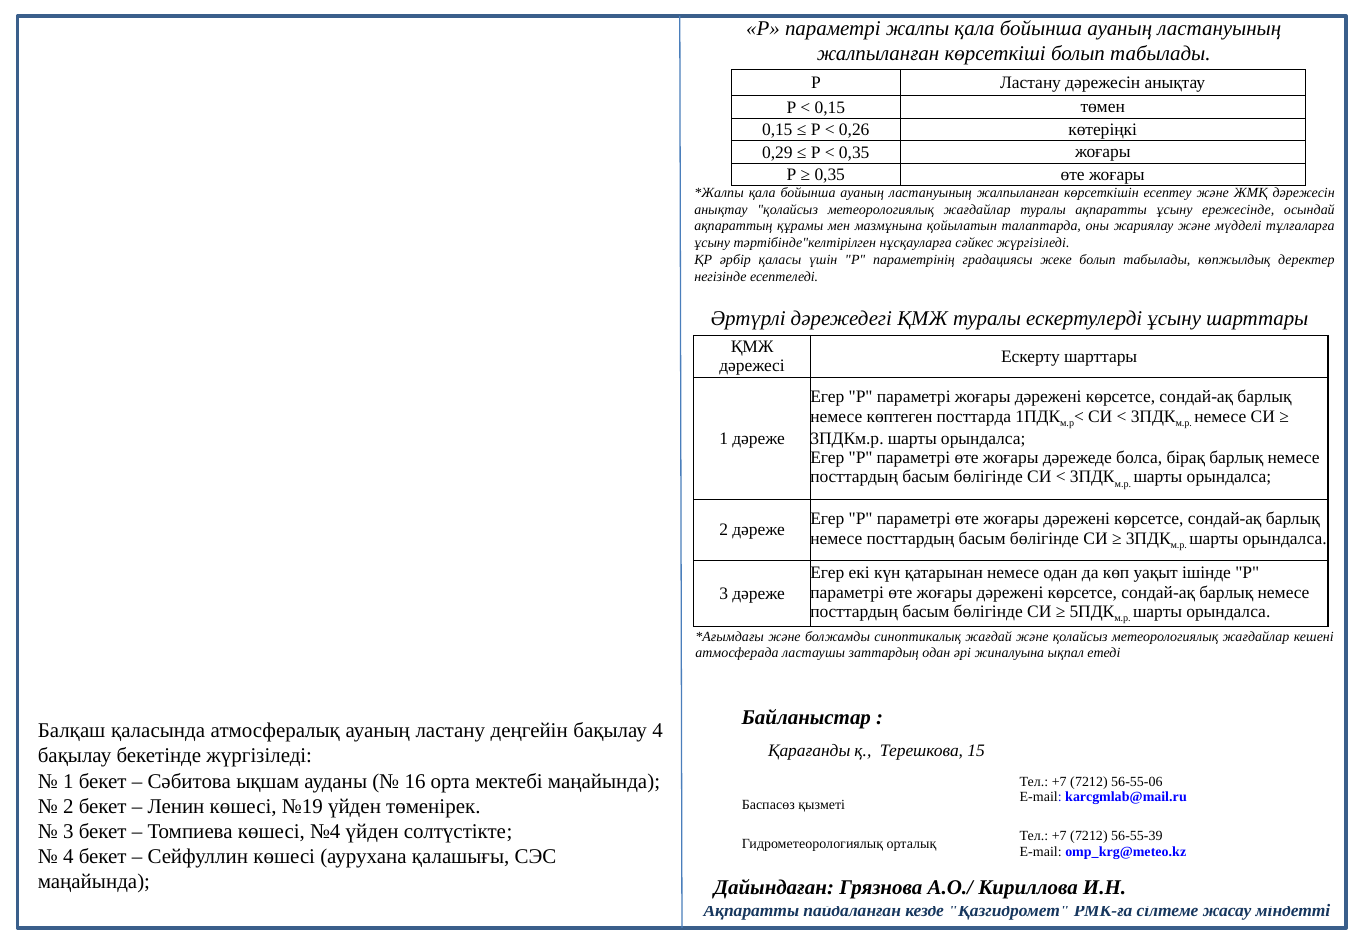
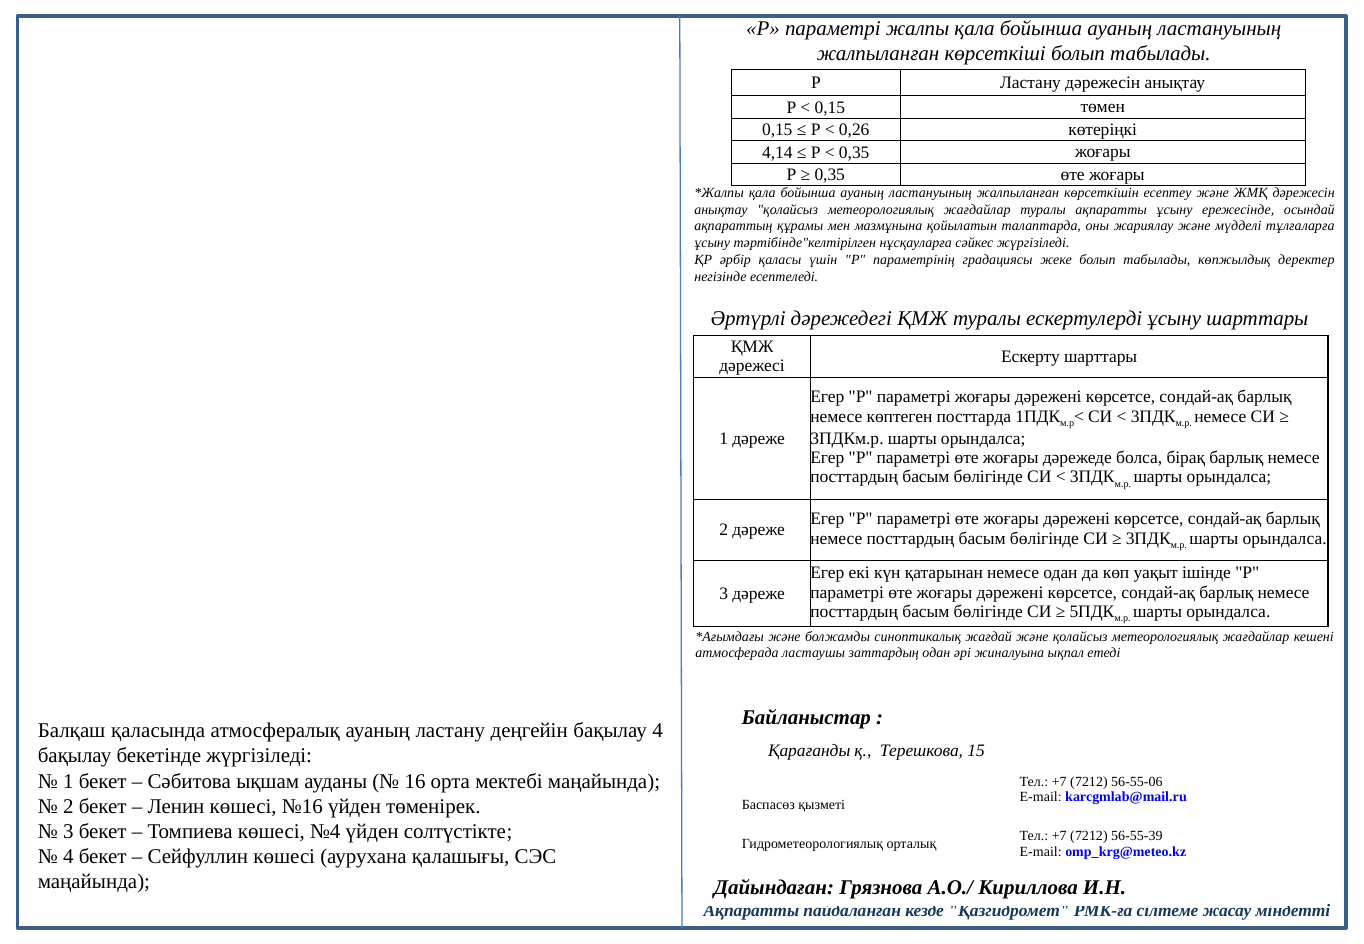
0,29: 0,29 -> 4,14 (777, 153)
№19: №19 -> №16 (302, 807)
